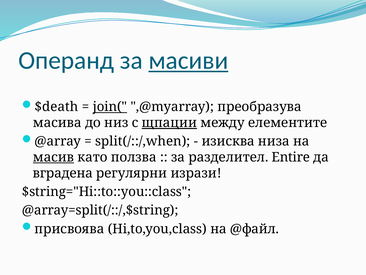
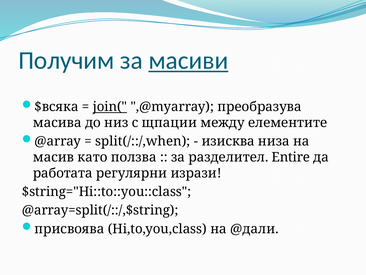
Операнд: Операнд -> Получим (66, 60)
$death: $death -> $всяка (56, 107)
щпации underline: present -> none (169, 123)
масив underline: present -> none (53, 157)
вградена: вградена -> работата (63, 173)
@файл: @файл -> @дали (254, 228)
